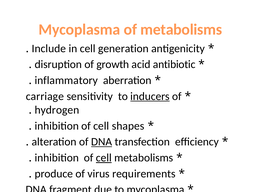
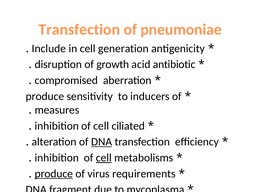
Mycoplasma: Mycoplasma -> Transfection (79, 30)
of metabolisms: metabolisms -> pneumoniae (181, 30)
inflammatory: inflammatory -> compromised (66, 80)
carriage: carriage -> produce (45, 96)
inducers underline: present -> none (150, 96)
hydrogen: hydrogen -> measures (57, 110)
shapes: shapes -> ciliated (128, 126)
produce underline: none -> present (54, 174)
